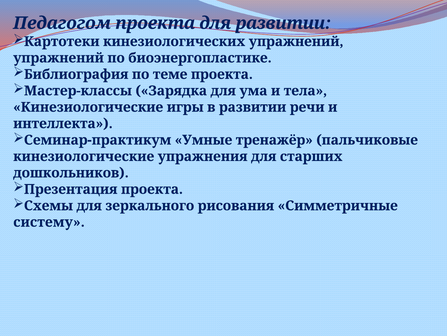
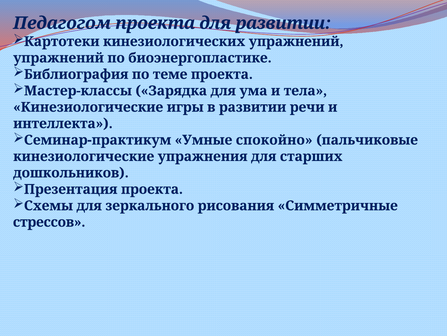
тренажёр: тренажёр -> спокойно (274, 140)
систему: систему -> стрессов (49, 222)
